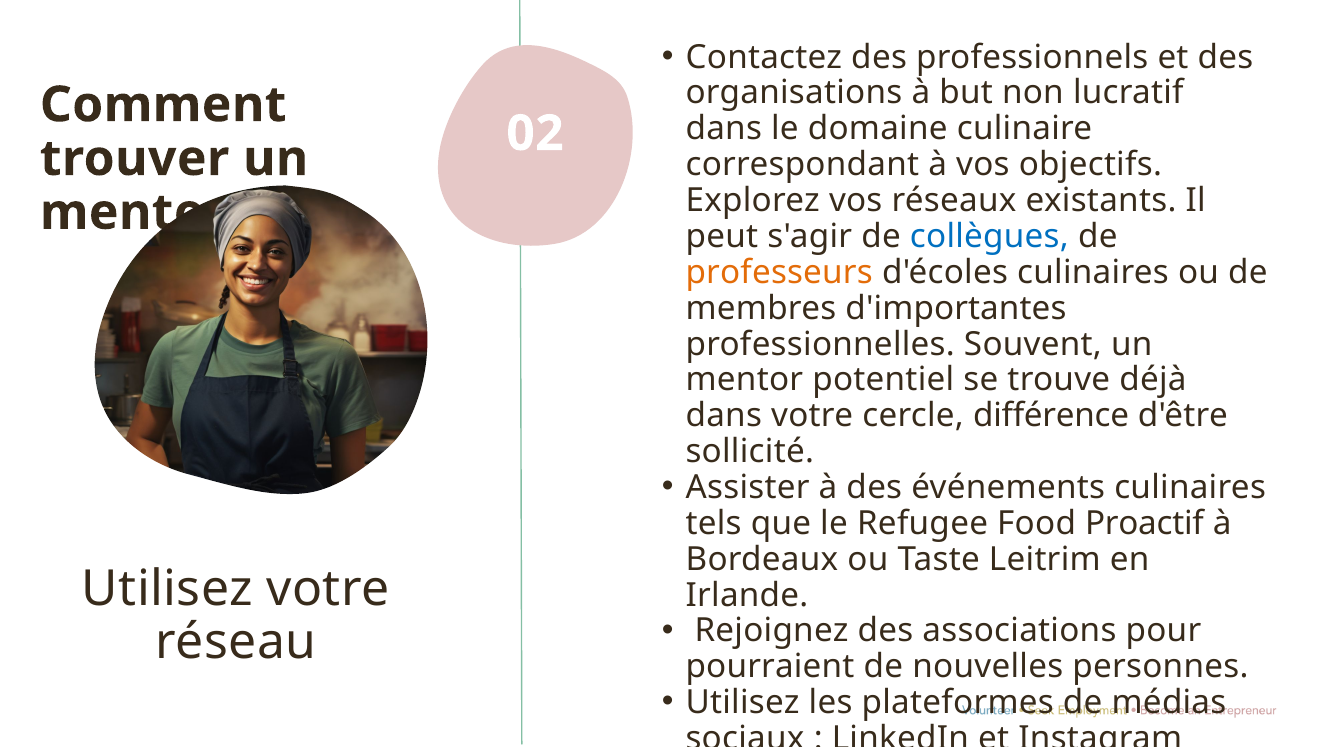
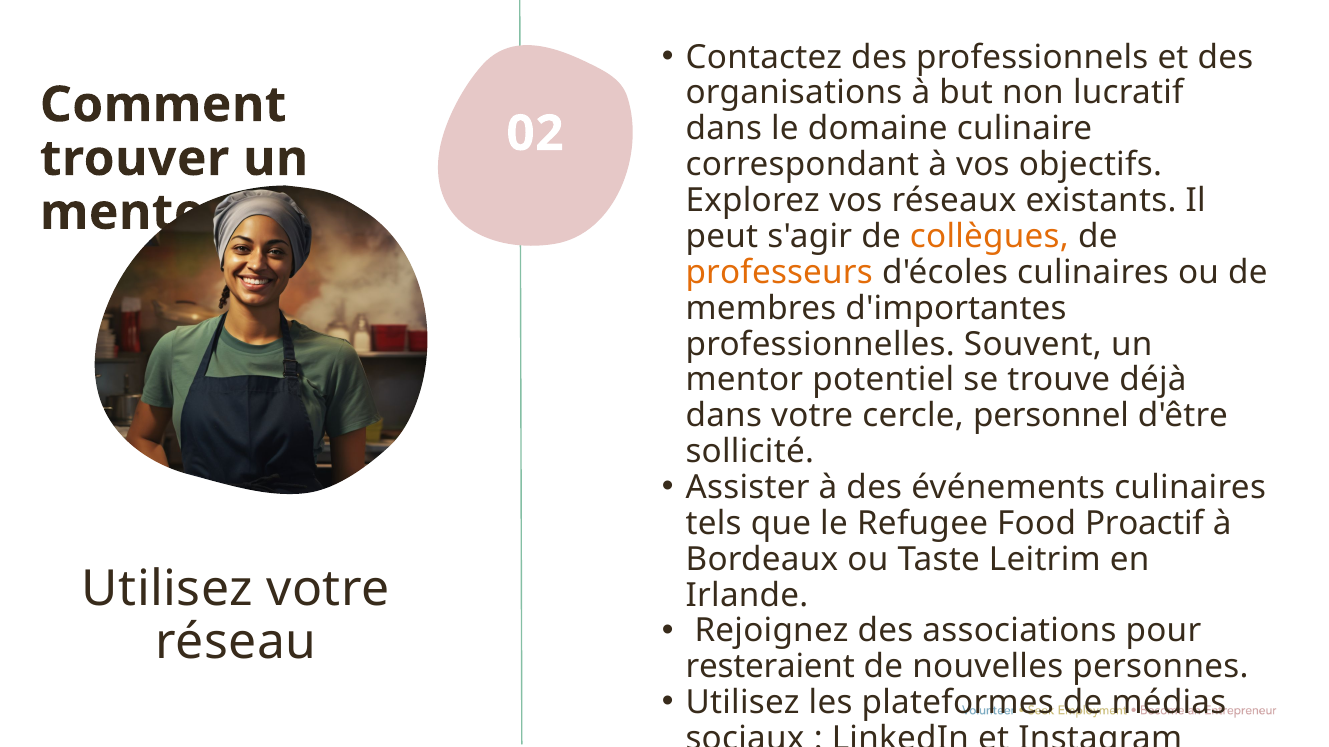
collègues colour: blue -> orange (989, 237)
différence: différence -> personnel (1051, 416)
pourraient: pourraient -> resteraient (770, 667)
